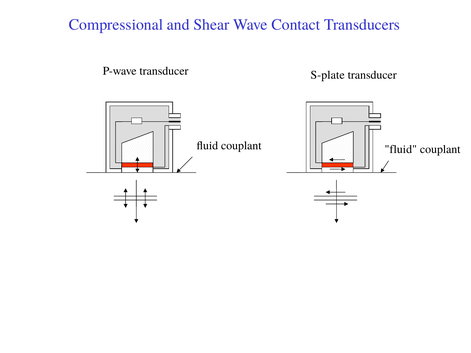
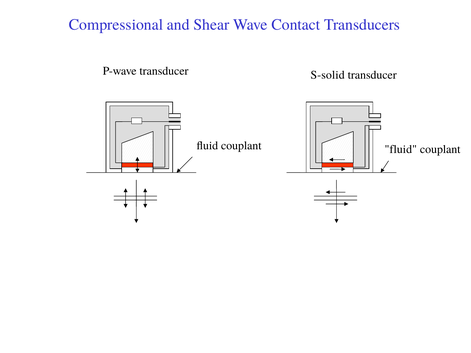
S-plate: S-plate -> S-solid (328, 75)
